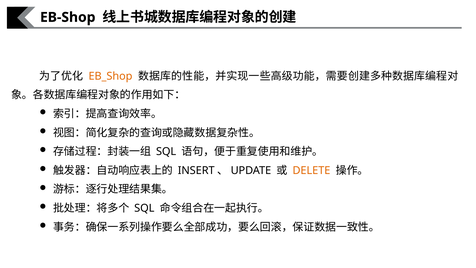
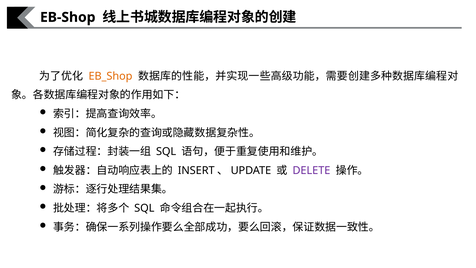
DELETE colour: orange -> purple (311, 170)
